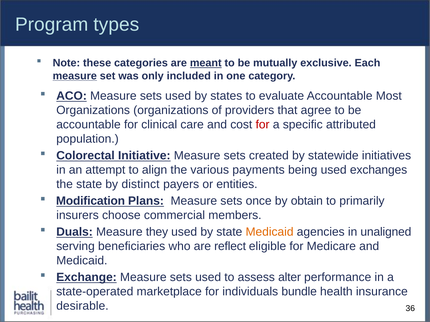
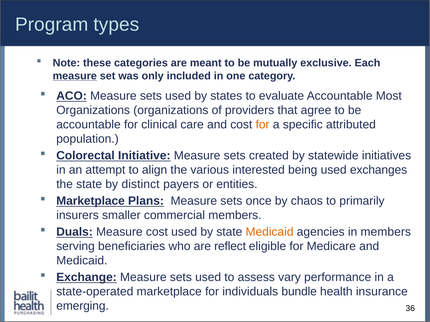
meant underline: present -> none (206, 63)
for colour: red -> orange (263, 125)
payments: payments -> interested (259, 170)
Modification: Modification -> Marketplace (91, 201)
obtain: obtain -> chaos (307, 201)
choose: choose -> smaller (121, 216)
Measure they: they -> cost (157, 232)
in unaligned: unaligned -> members (386, 232)
alter: alter -> vary (290, 278)
desirable: desirable -> emerging (83, 306)
